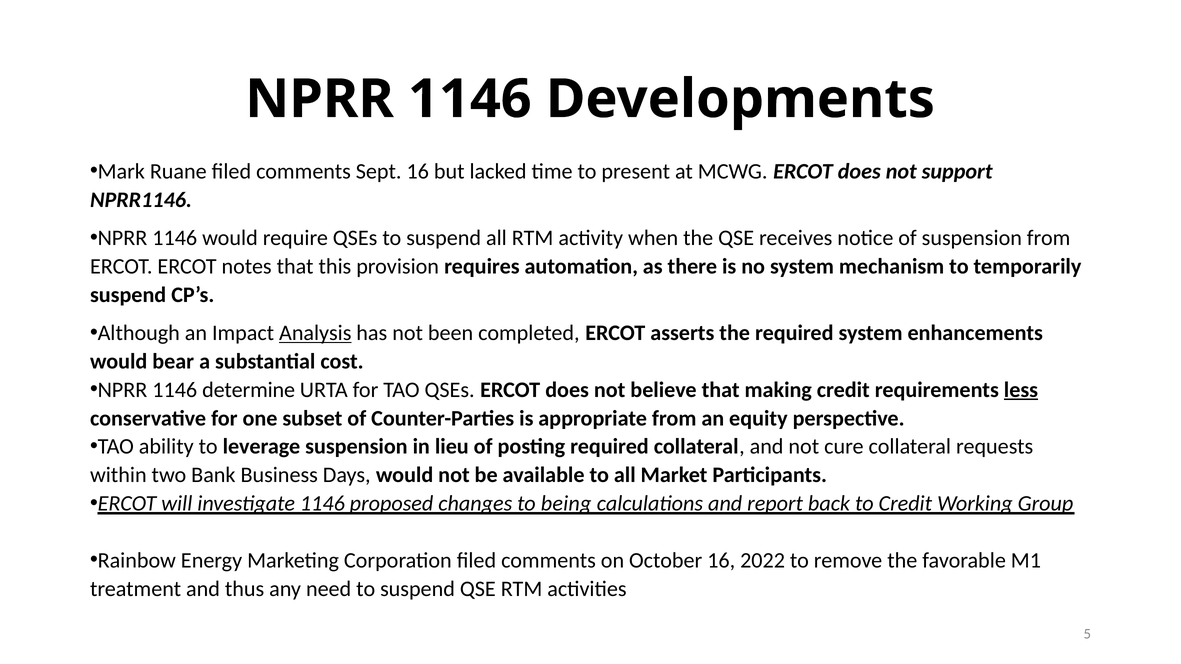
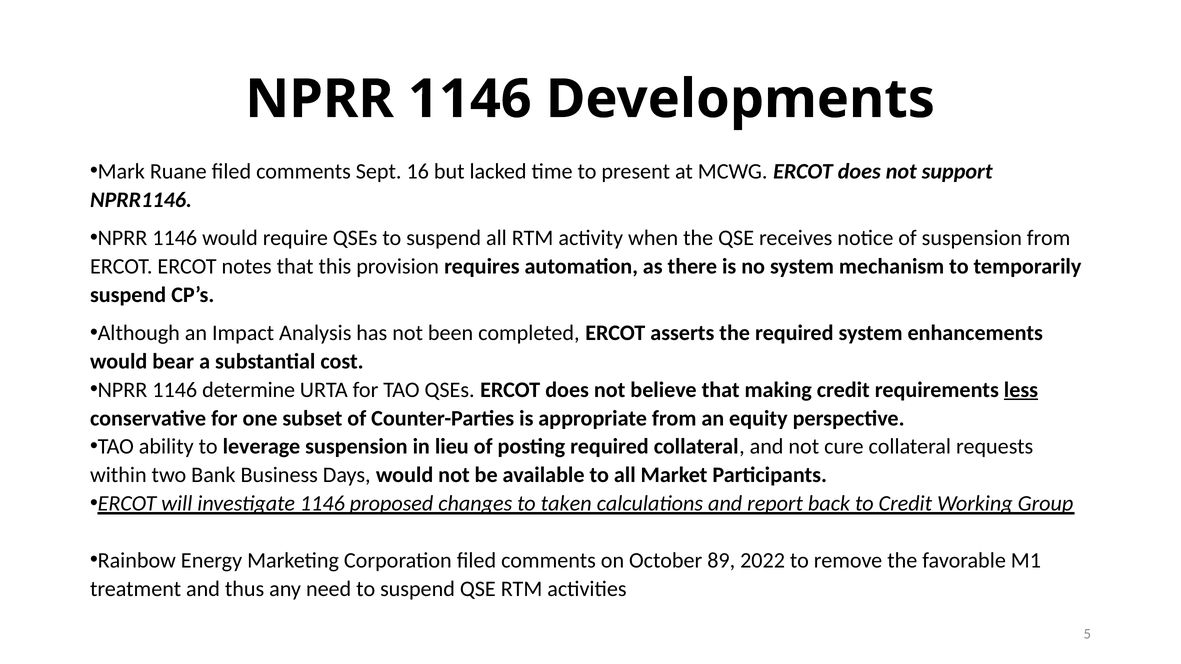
Analysis underline: present -> none (315, 333)
being: being -> taken (566, 504)
October 16: 16 -> 89 (721, 561)
